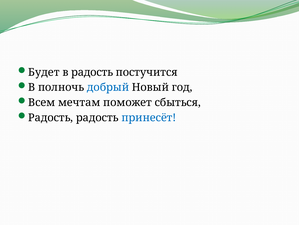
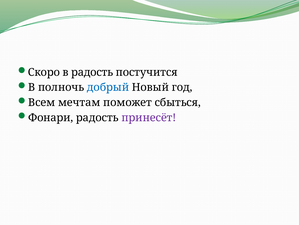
Будет: Будет -> Скоро (44, 72)
Радость: Радость -> Фонари (51, 117)
принесёт colour: blue -> purple (149, 117)
